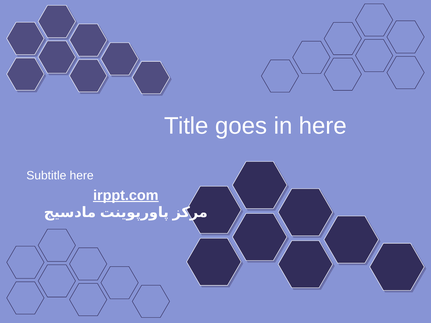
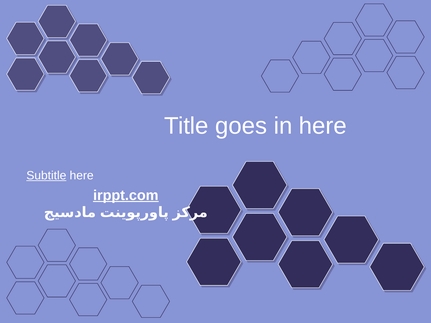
Subtitle underline: none -> present (46, 176)
